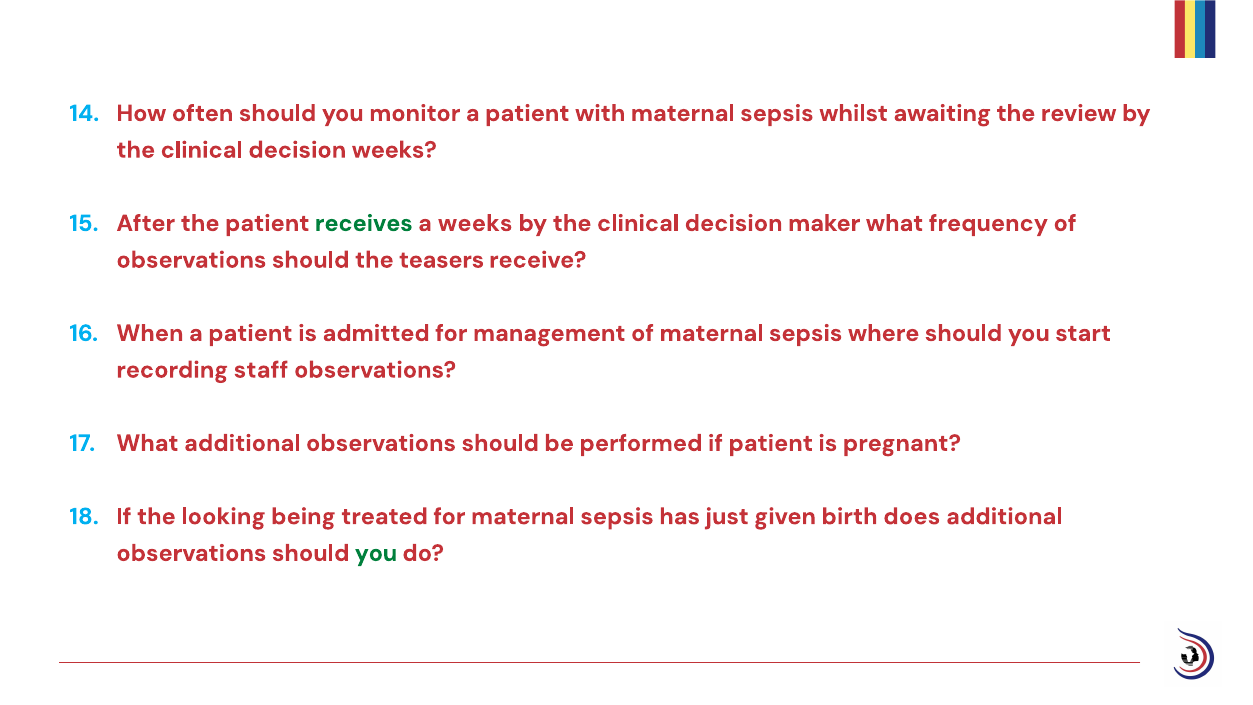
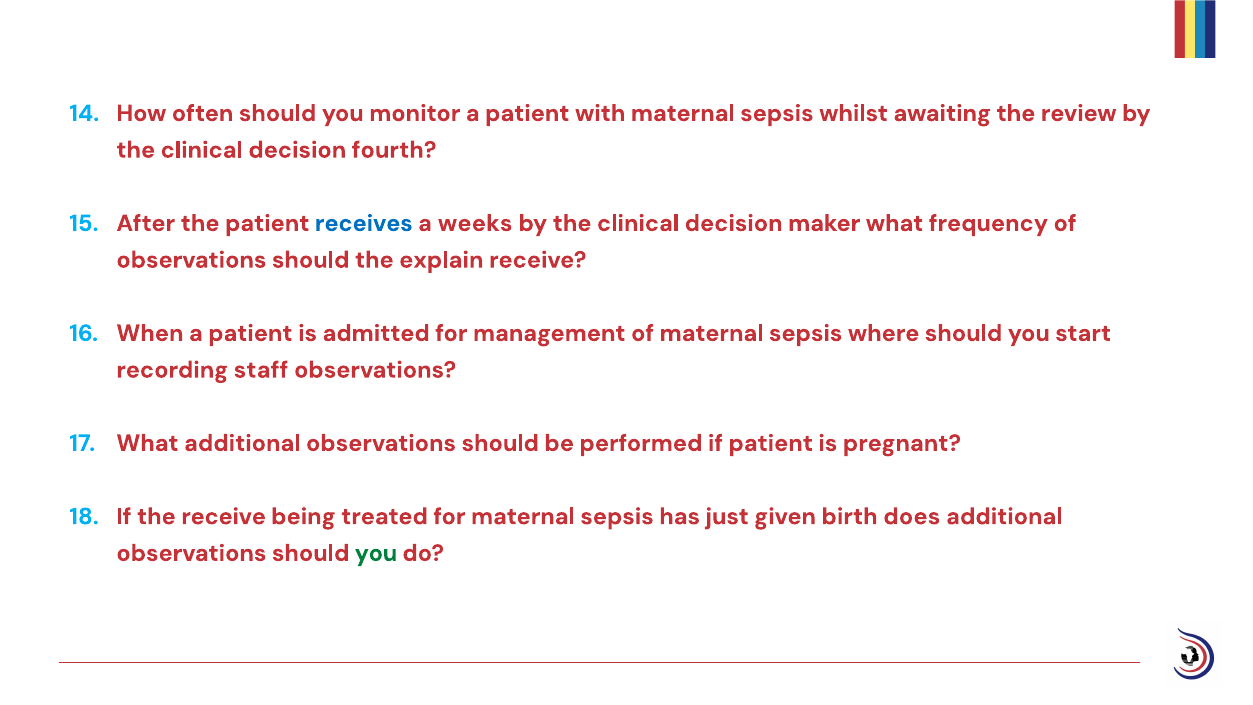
decision weeks: weeks -> fourth (394, 150)
receives colour: green -> blue (364, 223)
teasers: teasers -> explain (441, 260)
the looking: looking -> receive (224, 516)
